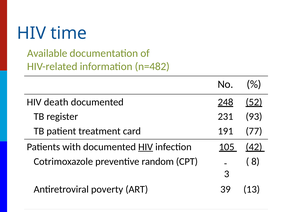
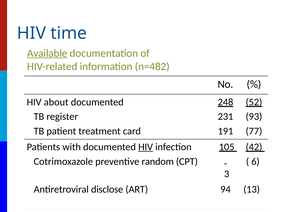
Available underline: none -> present (47, 53)
death: death -> about (56, 102)
8: 8 -> 6 (255, 162)
poverty: poverty -> disclose (107, 189)
39: 39 -> 94 (225, 189)
